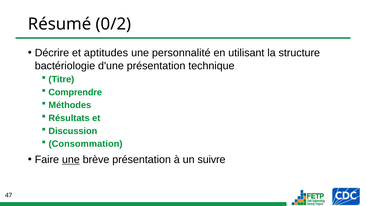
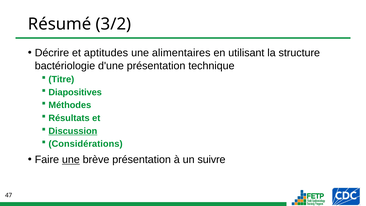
0/2: 0/2 -> 3/2 (113, 24)
personnalité: personnalité -> alimentaires (181, 53)
Comprendre: Comprendre -> Diapositives (75, 92)
Discussion underline: none -> present (73, 131)
Consommation: Consommation -> Considérations (86, 144)
